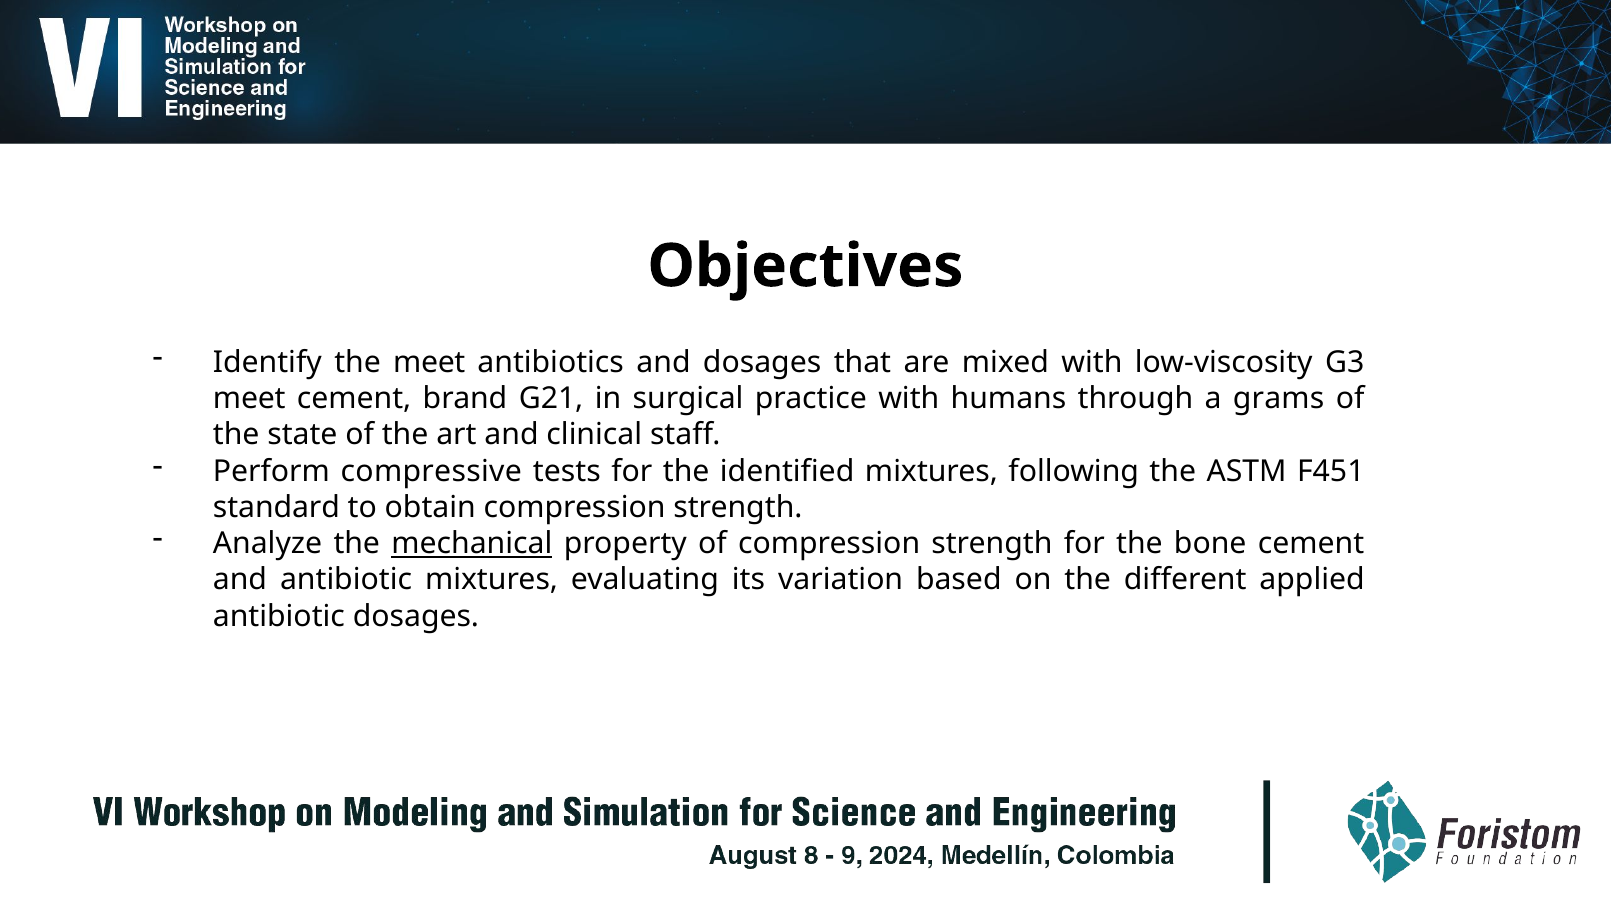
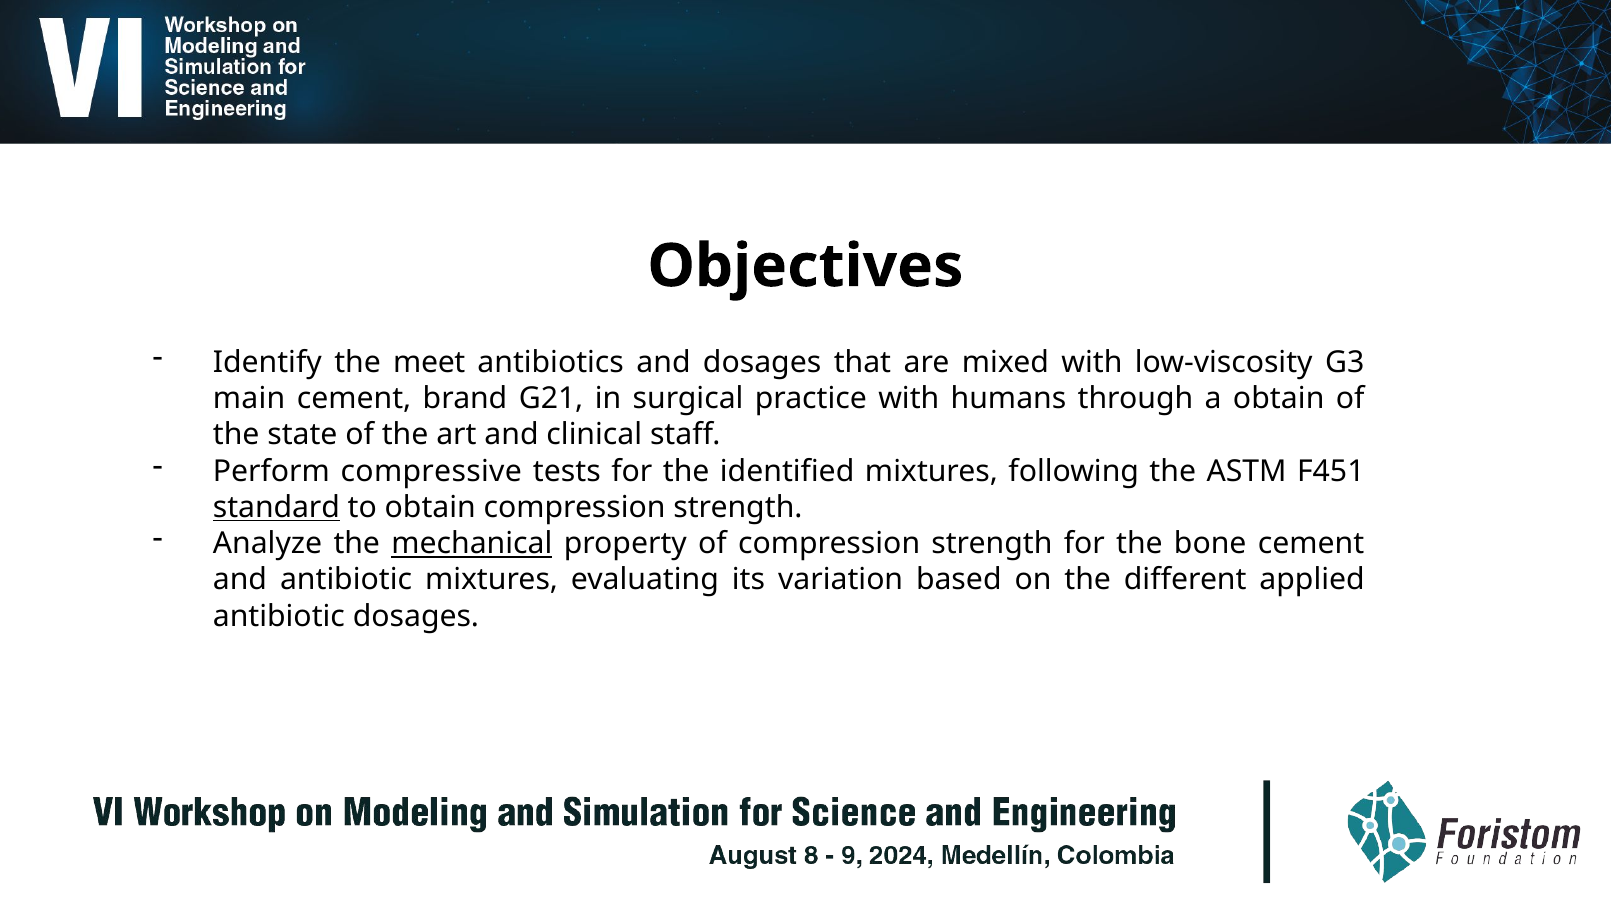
meet: meet -> main (249, 399)
a grams: grams -> obtain (1279, 399)
standard underline: none -> present (276, 508)
